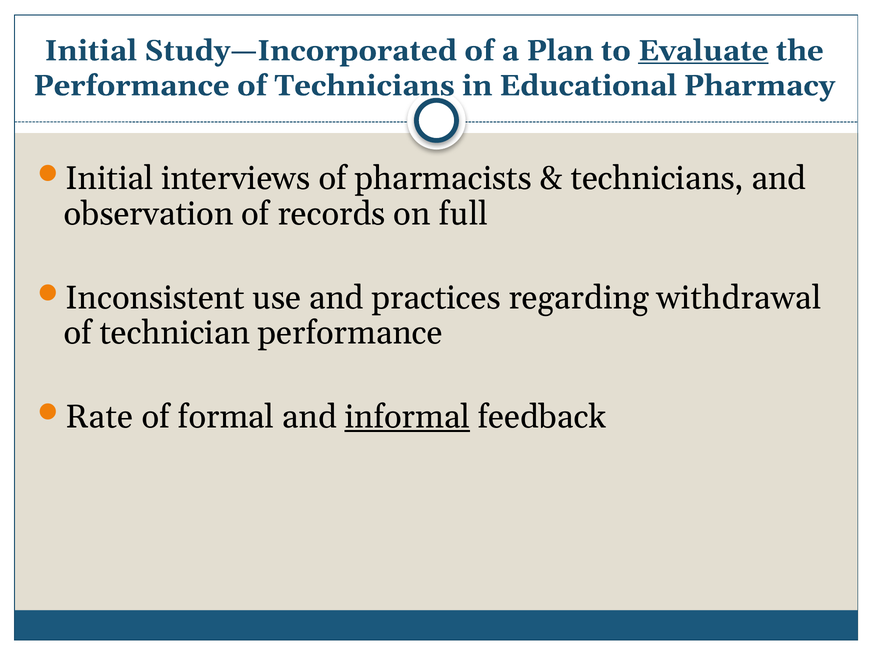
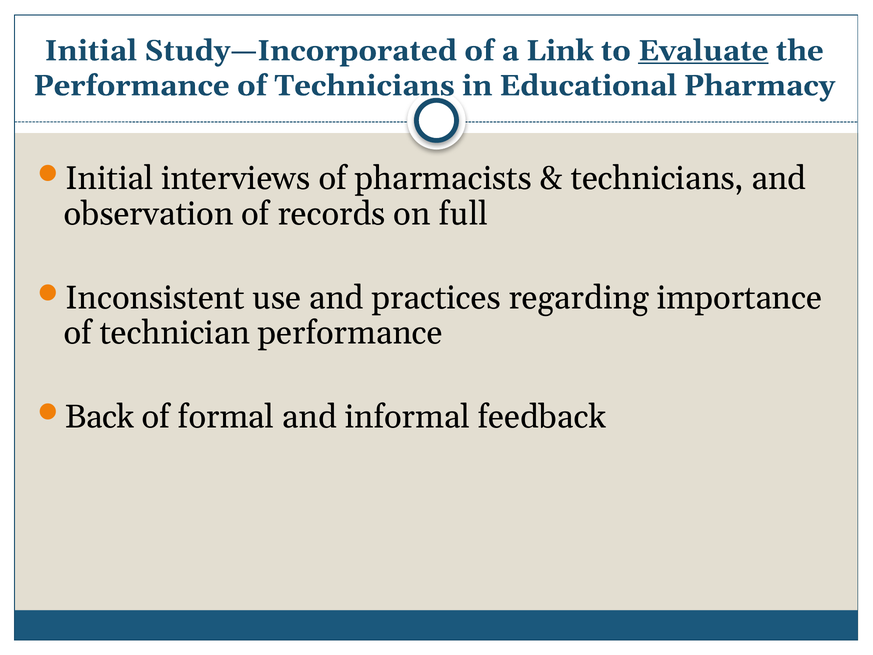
Plan: Plan -> Link (560, 51)
withdrawal: withdrawal -> importance (739, 298)
Rate: Rate -> Back (100, 417)
informal underline: present -> none (407, 417)
